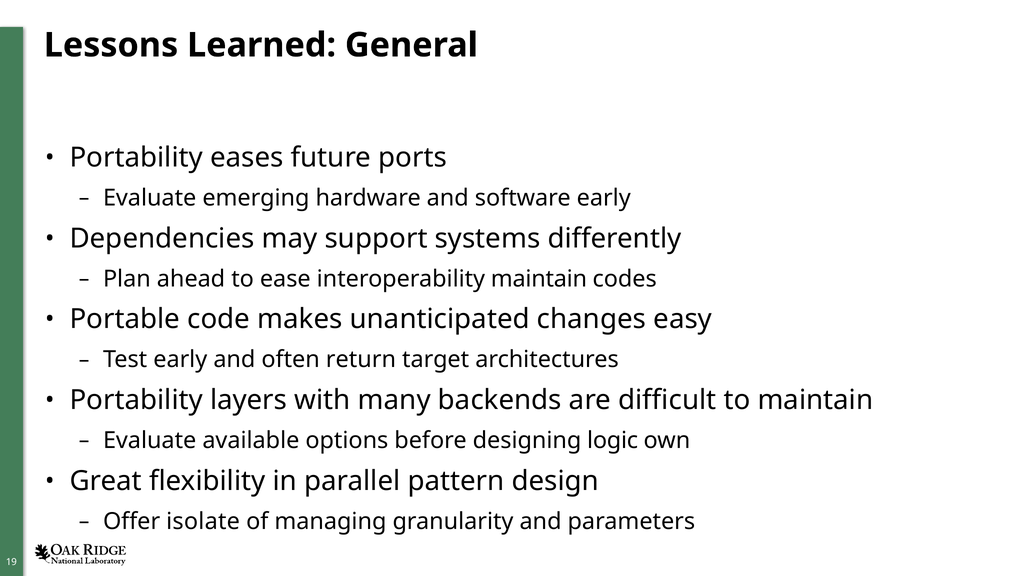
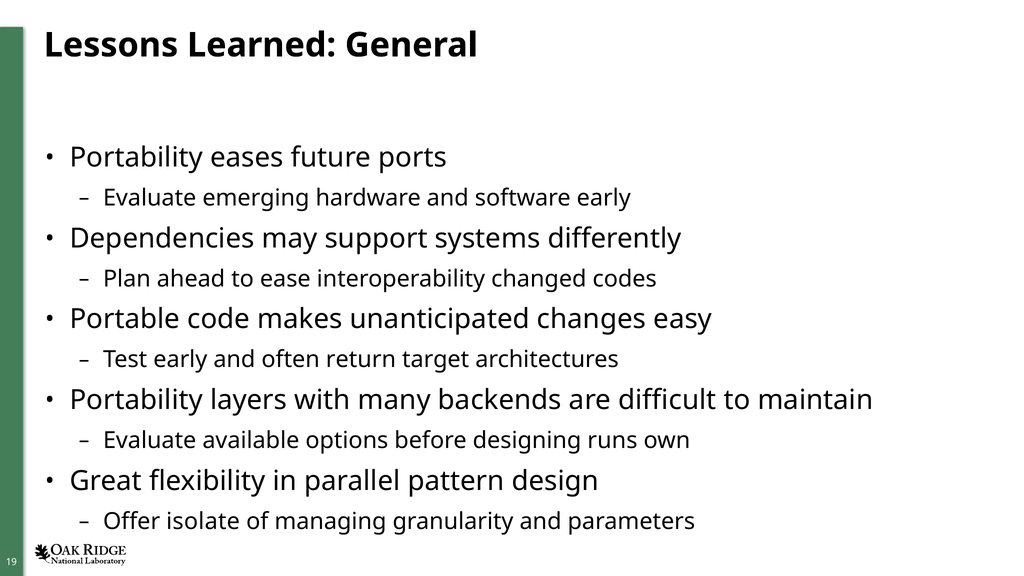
interoperability maintain: maintain -> changed (539, 279)
logic: logic -> runs (612, 441)
